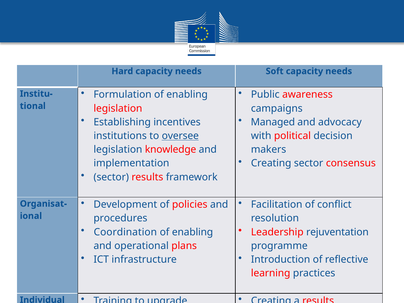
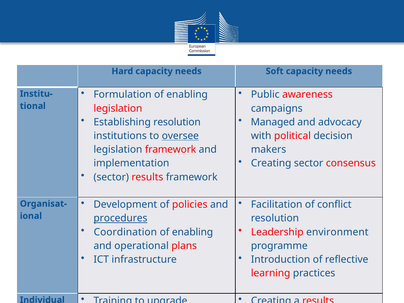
Establishing incentives: incentives -> resolution (177, 122)
legislation knowledge: knowledge -> framework (171, 150)
procedures underline: none -> present (120, 218)
rejuventation: rejuventation -> environment (337, 232)
